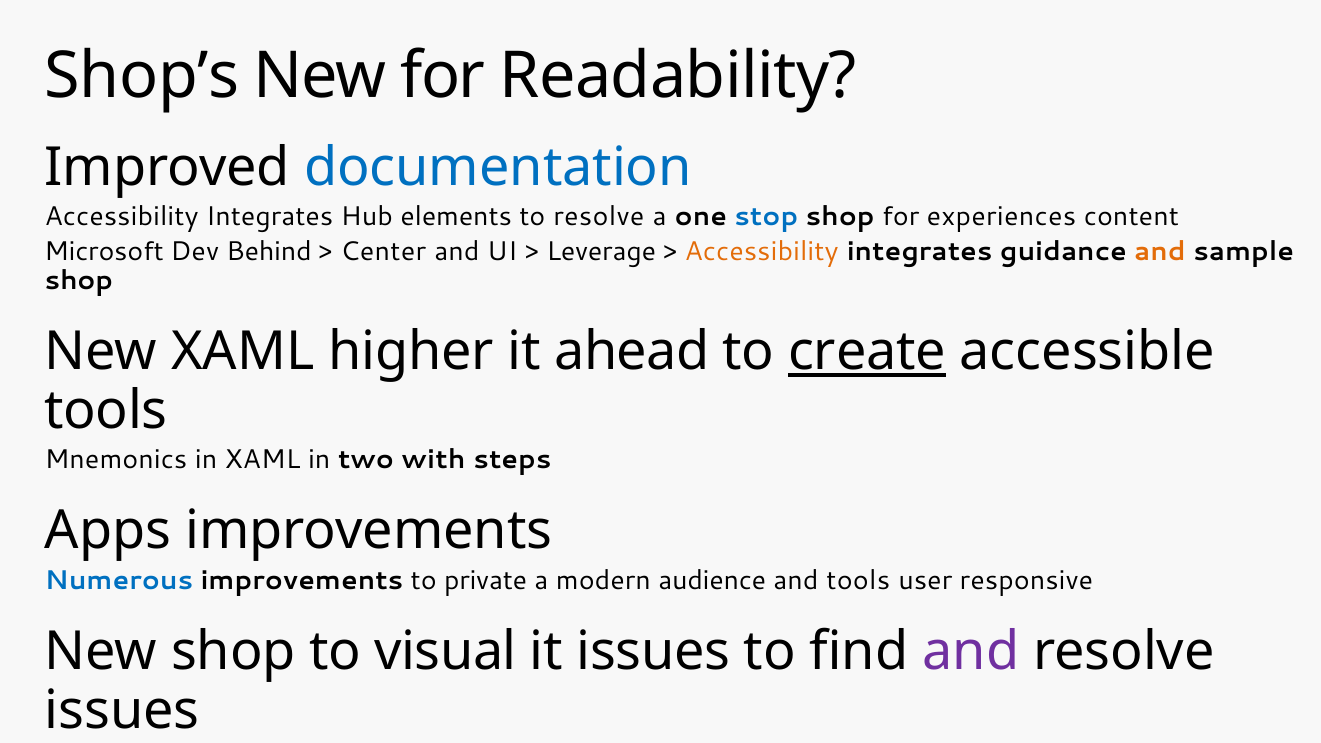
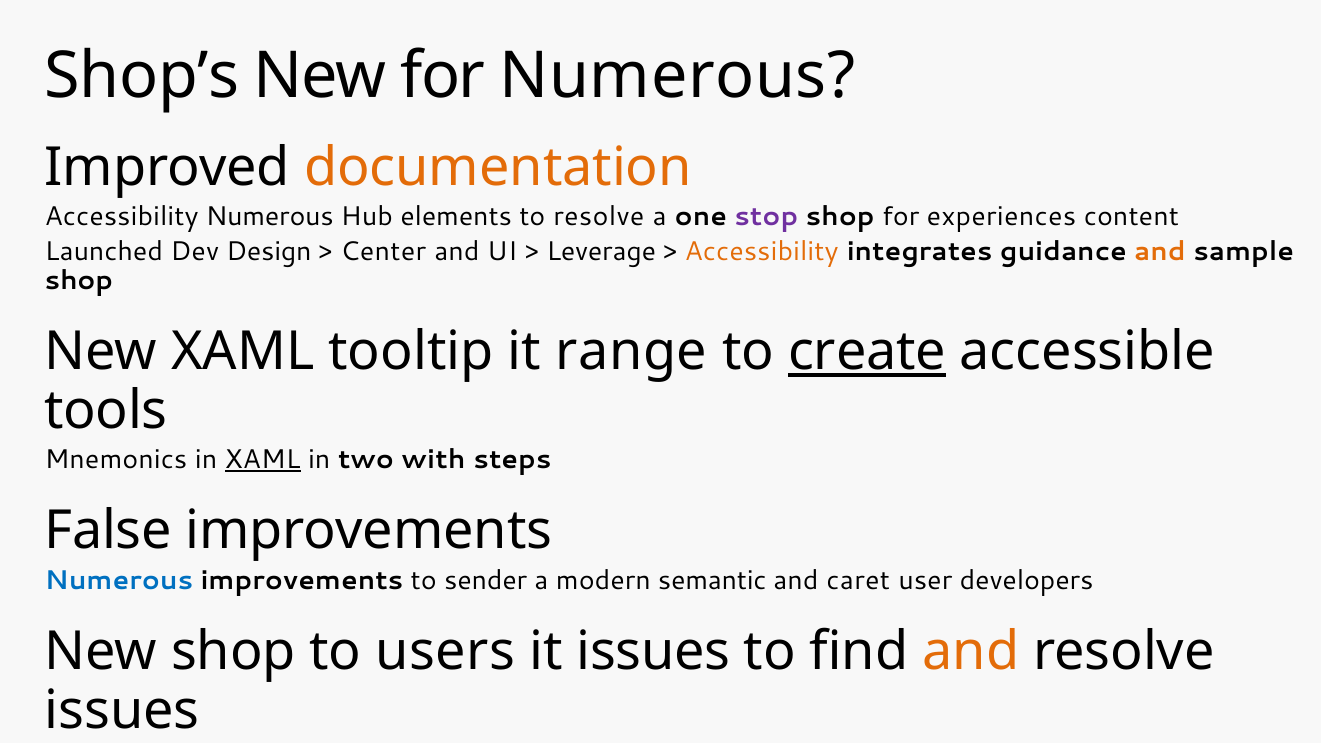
for Readability: Readability -> Numerous (678, 76)
documentation colour: blue -> orange (498, 167)
Integrates: Integrates -> Numerous (270, 217)
stop colour: blue -> purple (766, 217)
Microsoft: Microsoft -> Launched (104, 251)
Behind: Behind -> Design (269, 251)
higher: higher -> tooltip (411, 352)
ahead: ahead -> range (632, 352)
XAML underline: none -> present (263, 459)
Apps: Apps -> False (108, 531)
private: private -> sender (486, 580)
audience: audience -> semantic (712, 580)
and tools: tools -> caret (858, 580)
responsive: responsive -> developers (1027, 580)
to visual: visual -> users (445, 652)
and colour: purple -> orange (971, 652)
